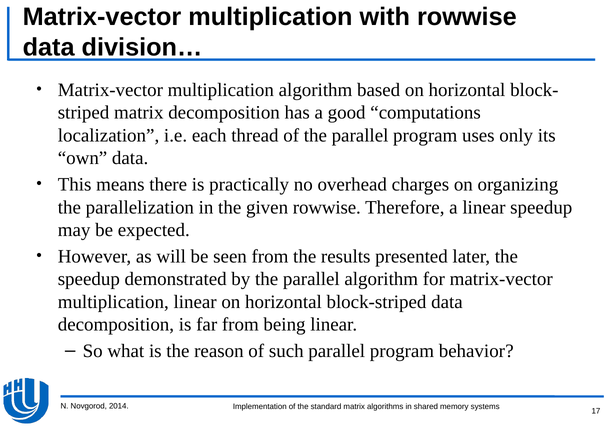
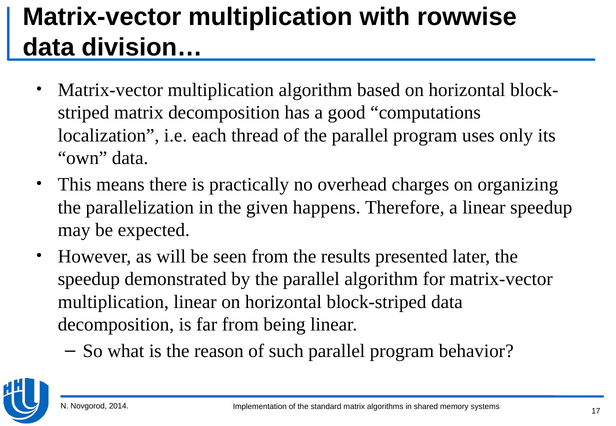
given rowwise: rowwise -> happens (327, 207)
